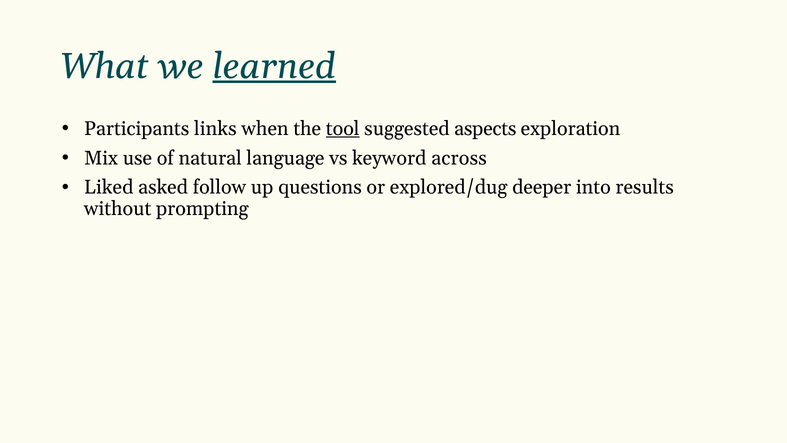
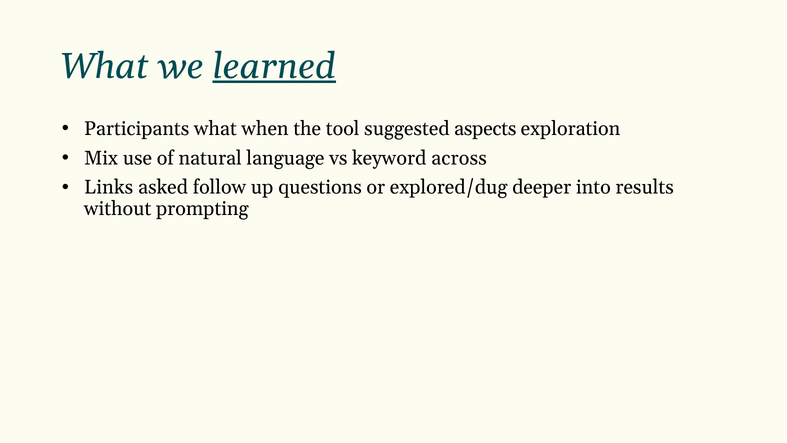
Participants links: links -> what (215, 128)
tool underline: present -> none (343, 128)
Liked: Liked -> Links (109, 187)
